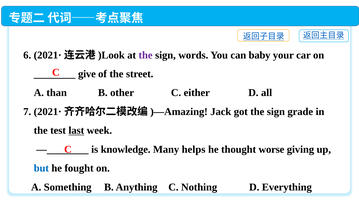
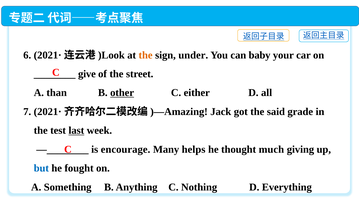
the colour: purple -> orange (146, 55)
words: words -> under (193, 55)
other underline: none -> present (122, 93)
got the sign: sign -> said (276, 112)
knowledge: knowledge -> encourage (126, 149)
worse: worse -> much (271, 149)
